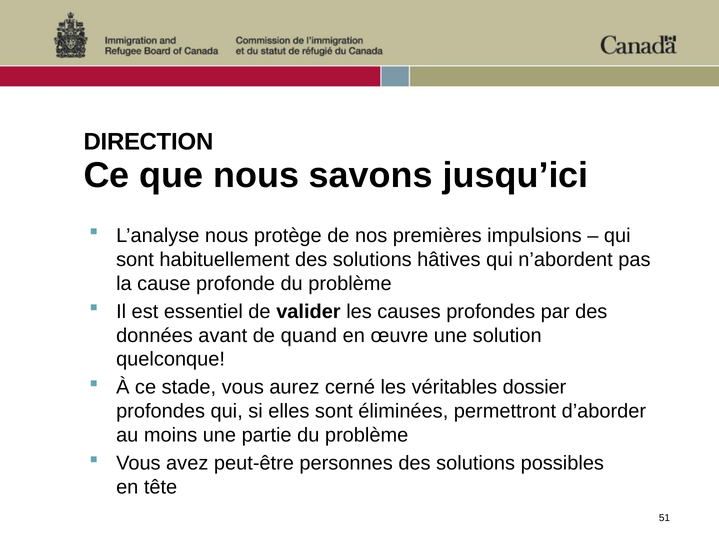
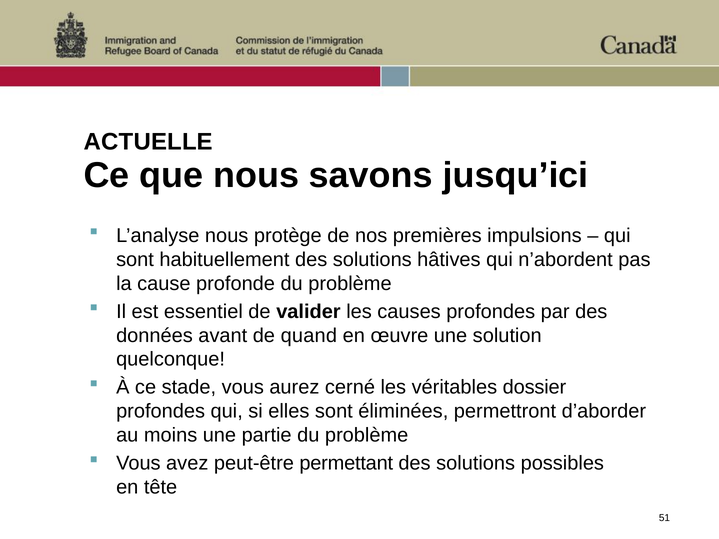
DIRECTION: DIRECTION -> ACTUELLE (148, 142)
personnes: personnes -> permettant (346, 463)
